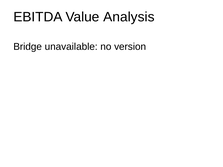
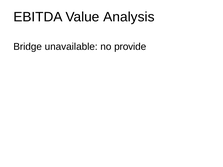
version: version -> provide (130, 47)
